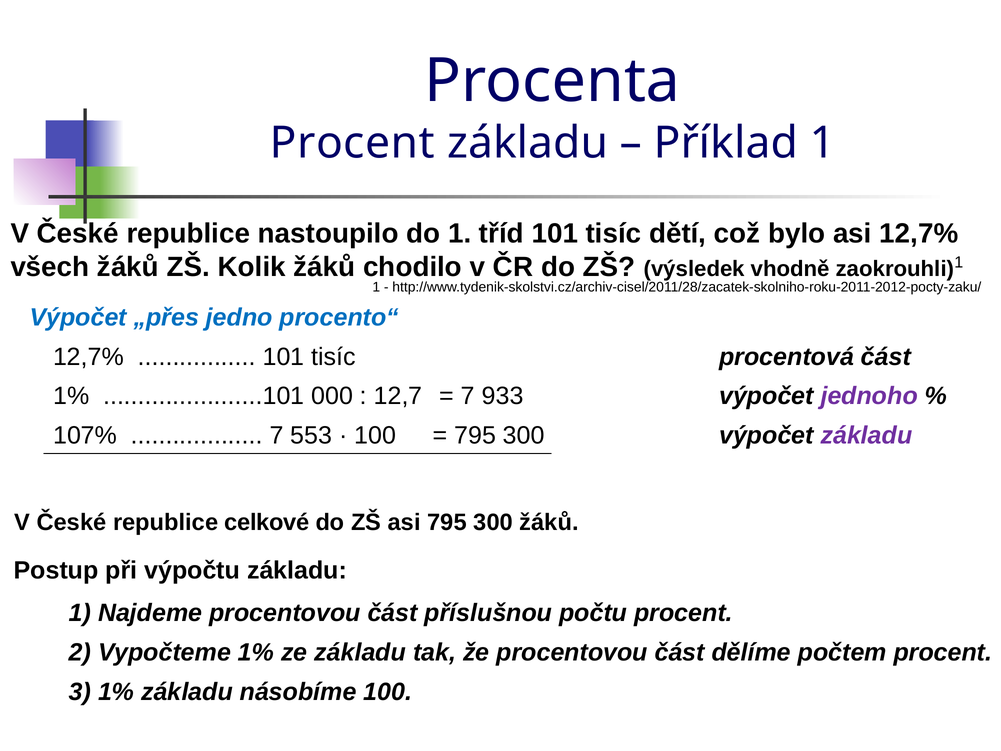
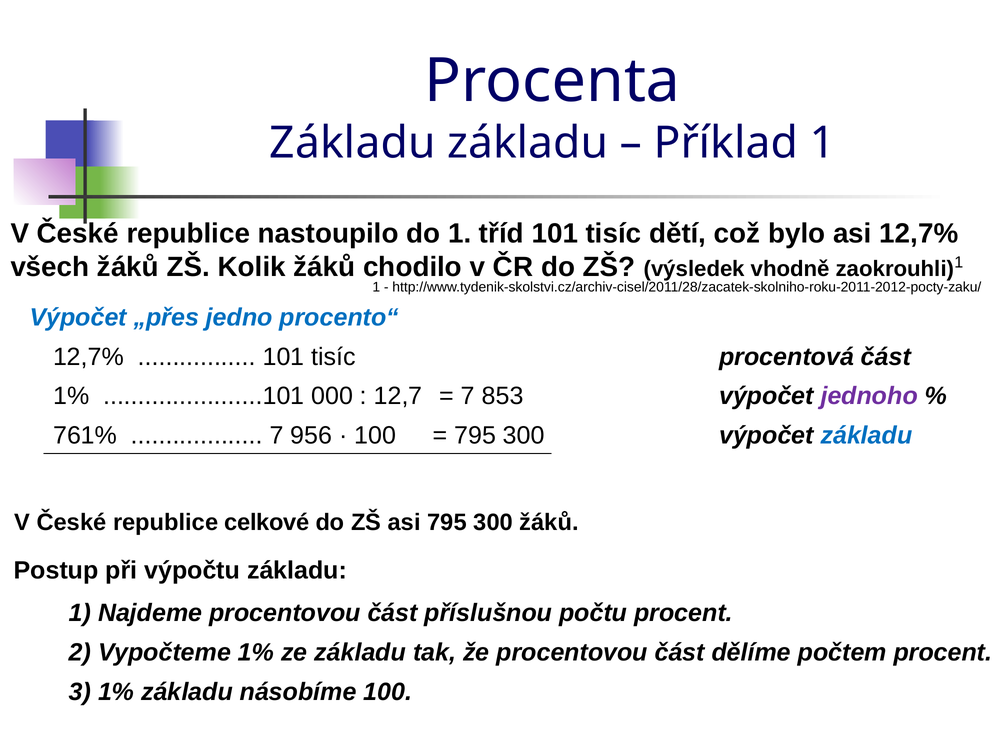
Procent: Procent -> Základu (353, 143)
933: 933 -> 853 (503, 396)
107%: 107% -> 761% (85, 435)
553: 553 -> 956 (311, 435)
základu colour: purple -> blue (866, 435)
